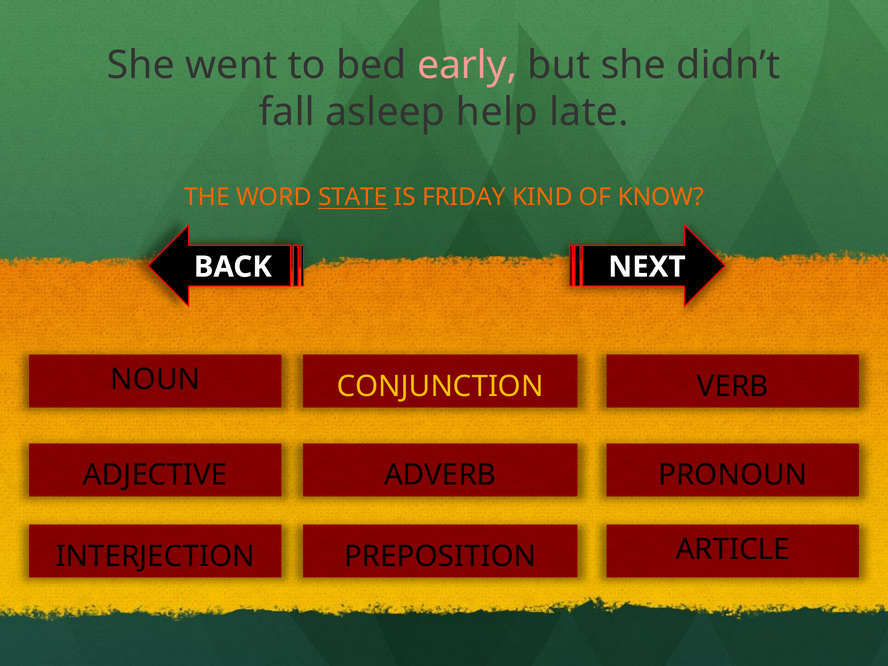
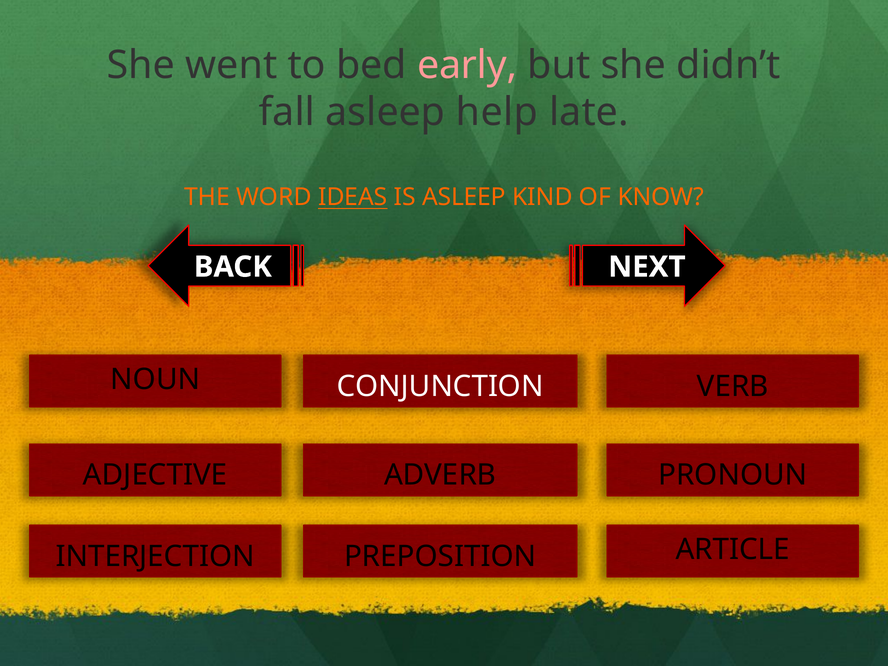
STATE: STATE -> IDEAS (353, 197)
IS FRIDAY: FRIDAY -> ASLEEP (464, 197)
CONJUNCTION colour: yellow -> white (440, 386)
